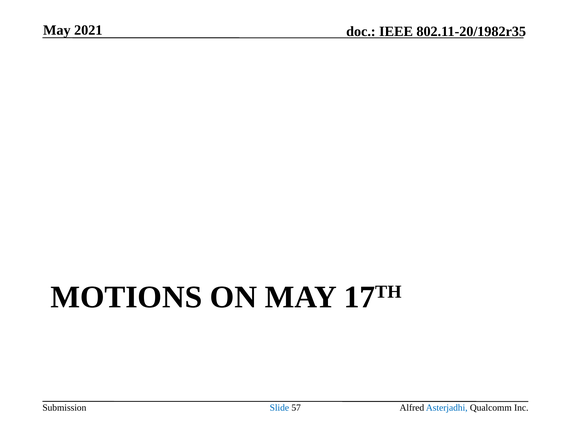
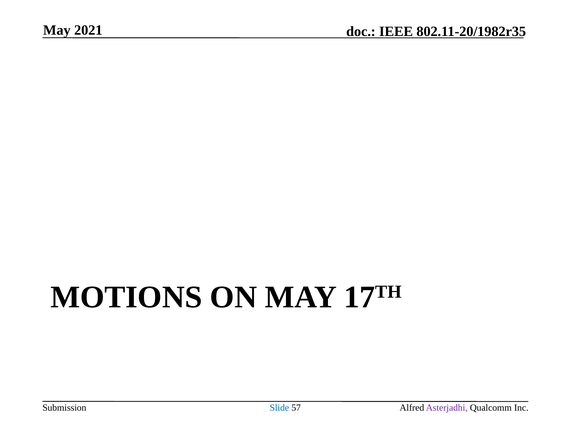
Asterjadhi colour: blue -> purple (447, 407)
